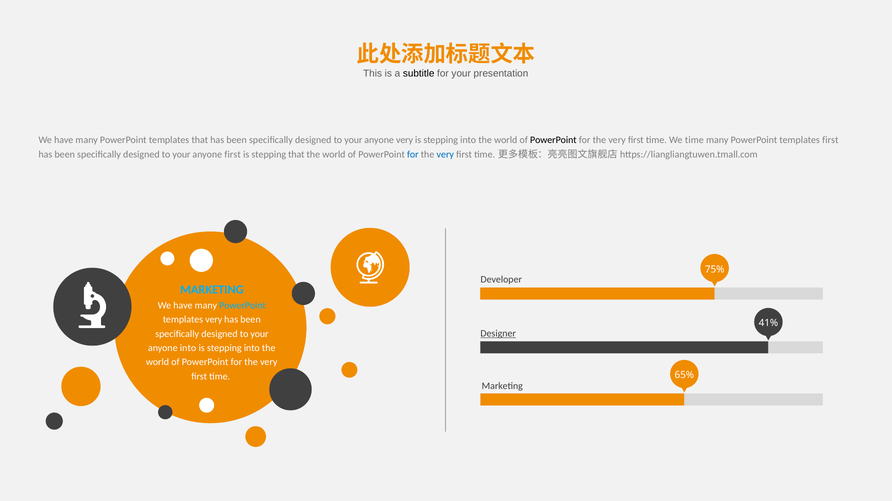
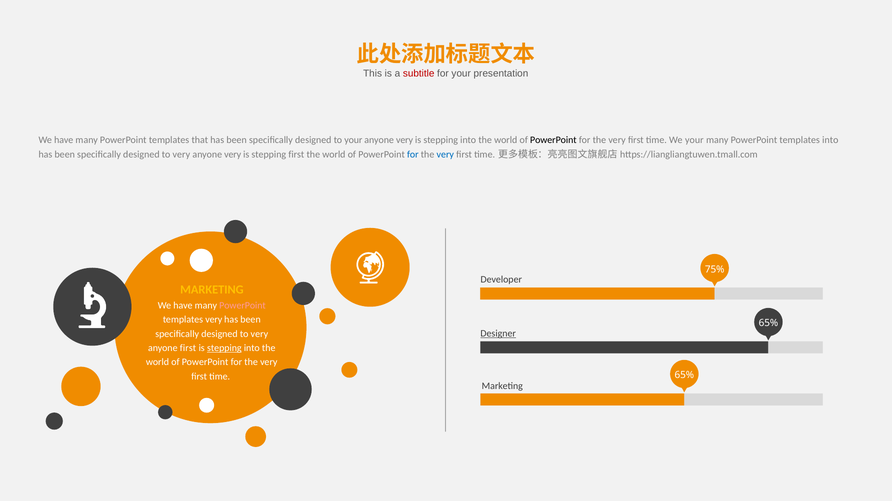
subtitle colour: black -> red (419, 73)
We time: time -> your (694, 140)
templates first: first -> into (830, 140)
your: your -> very (181, 155)
first: first -> very (233, 155)
stepping that: that -> first (296, 155)
MARKETING colour: light blue -> yellow (212, 290)
PowerPoint colour: light blue -> pink (242, 306)
41%: 41% -> 65% (768, 324)
your: your -> very (259, 334)
anyone into: into -> first (188, 348)
stepping underline: none -> present (224, 348)
